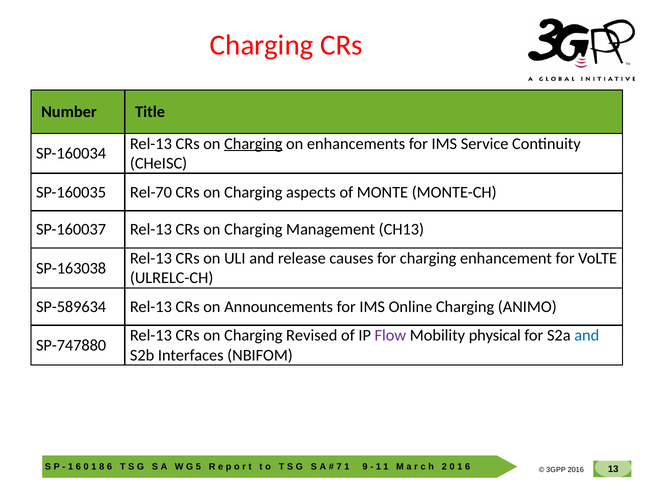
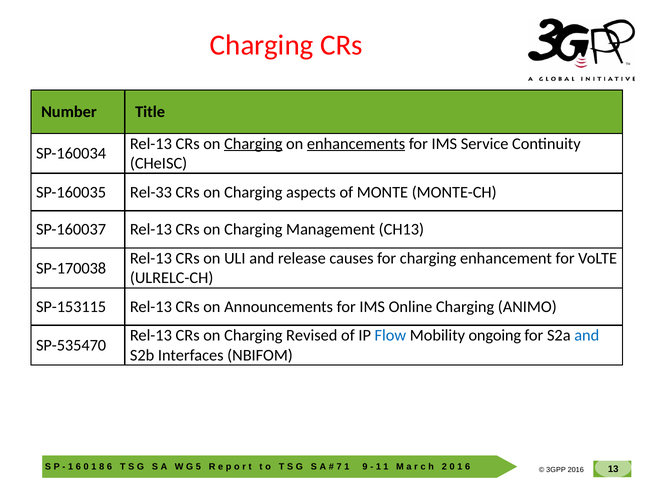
enhancements underline: none -> present (356, 144)
Rel-70: Rel-70 -> Rel-33 (151, 192)
SP-163038: SP-163038 -> SP-170038 (71, 268)
SP-589634: SP-589634 -> SP-153115 (71, 307)
Flow colour: purple -> blue (390, 336)
physical: physical -> ongoing (495, 336)
SP-747880: SP-747880 -> SP-535470 (71, 346)
